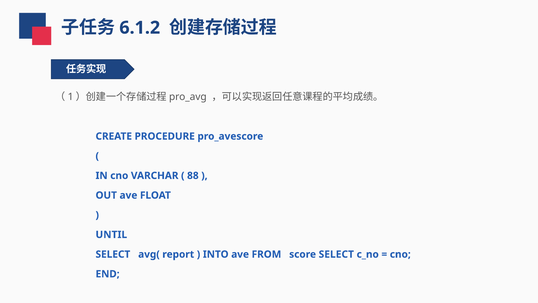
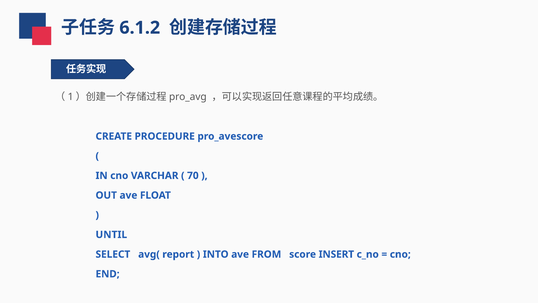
88: 88 -> 70 (193, 175)
score SELECT: SELECT -> INSERT (336, 254)
